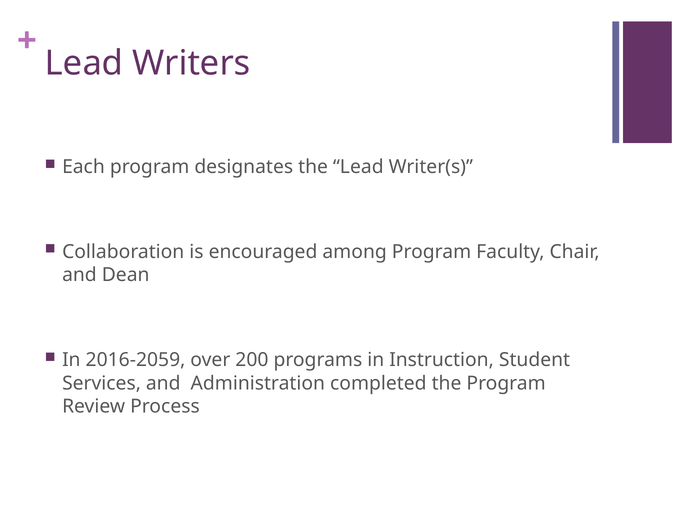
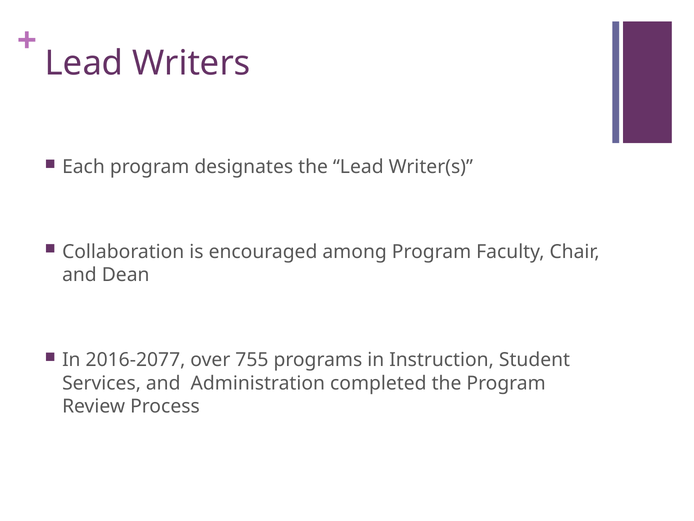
2016-2059: 2016-2059 -> 2016-2077 (135, 360)
200: 200 -> 755 (252, 360)
